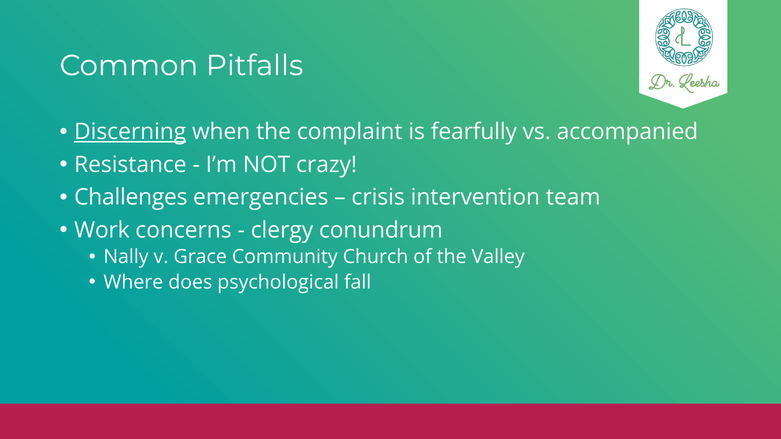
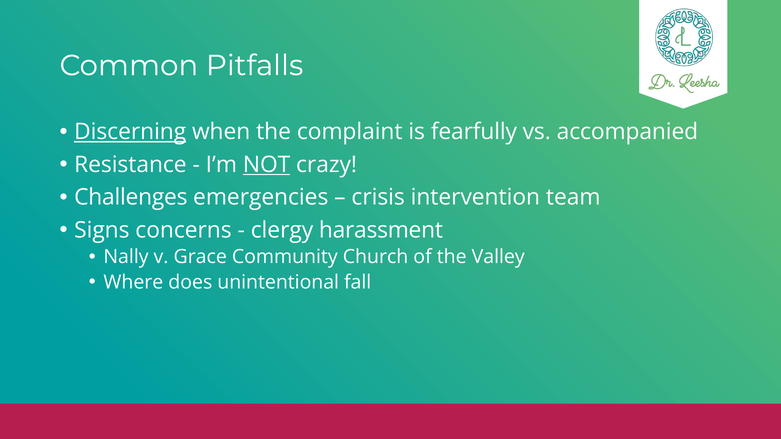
NOT underline: none -> present (267, 165)
Work: Work -> Signs (102, 230)
conundrum: conundrum -> harassment (381, 230)
psychological: psychological -> unintentional (278, 282)
